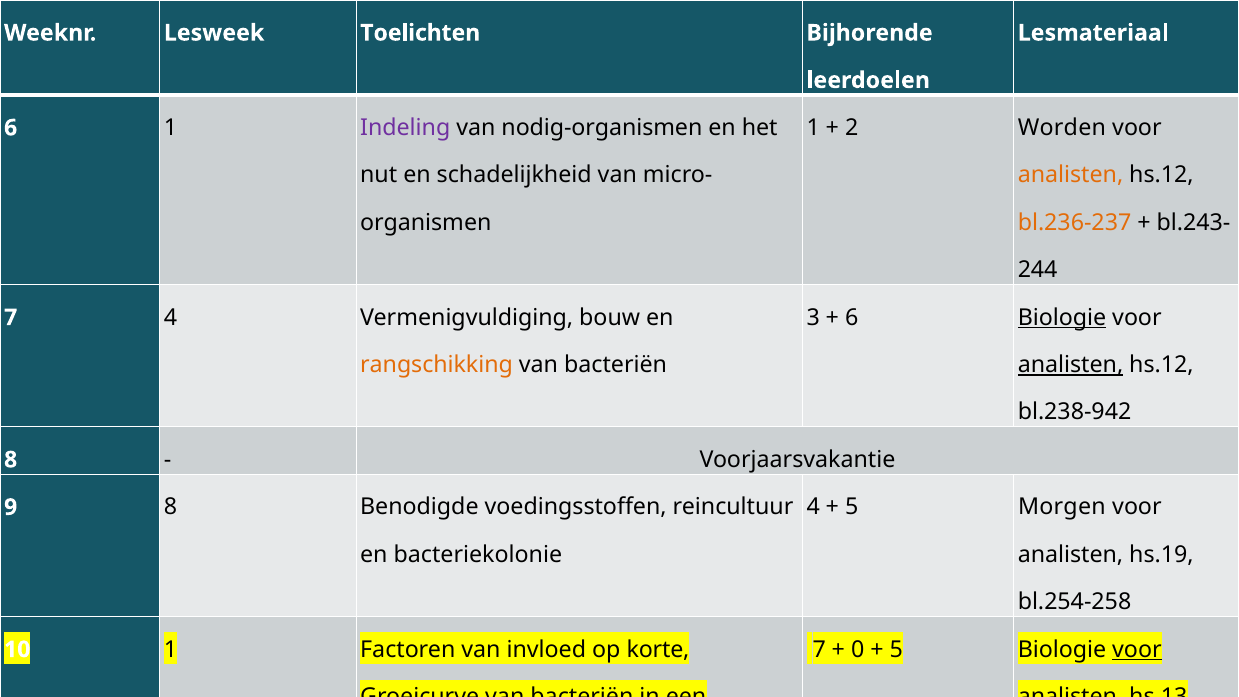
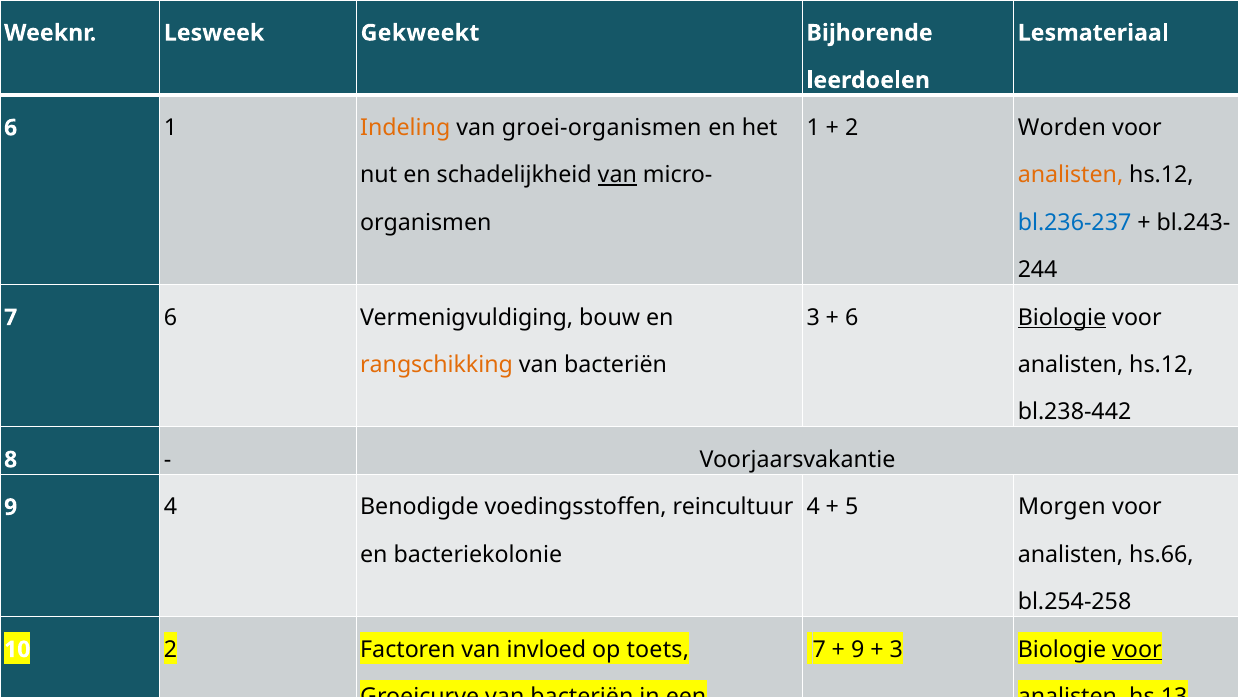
Toelichten: Toelichten -> Gekweekt (420, 33)
Indeling colour: purple -> orange (405, 128)
nodig-organismen: nodig-organismen -> groei-organismen (602, 128)
van underline: none -> present (617, 175)
bl.236-237 colour: orange -> blue (1075, 223)
7 4: 4 -> 6 (171, 317)
analisten underline: present -> none (1071, 365)
bl.238-942: bl.238-942 -> bl.238-442 (1075, 412)
9 8: 8 -> 4 (171, 507)
hs.19: hs.19 -> hs.66 (1161, 555)
0: 0 -> 9 (858, 649)
5: 5 -> 3 (896, 649)
10 1: 1 -> 2 (171, 649)
op korte: korte -> toets (658, 649)
